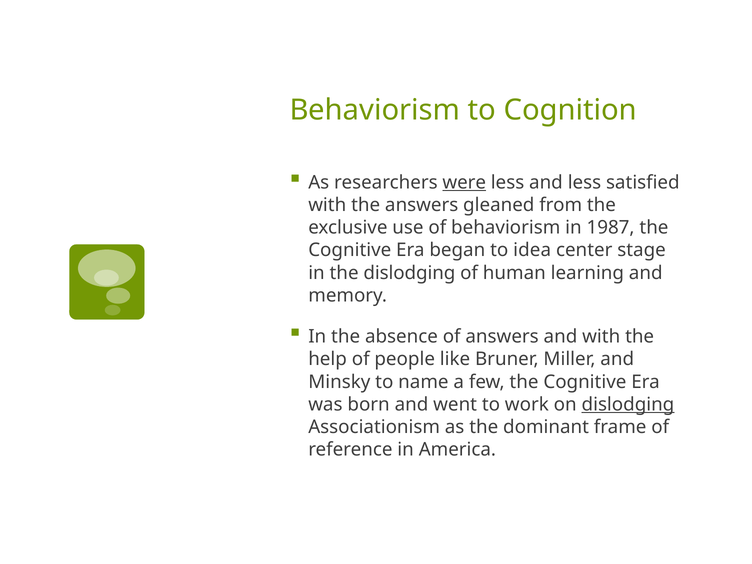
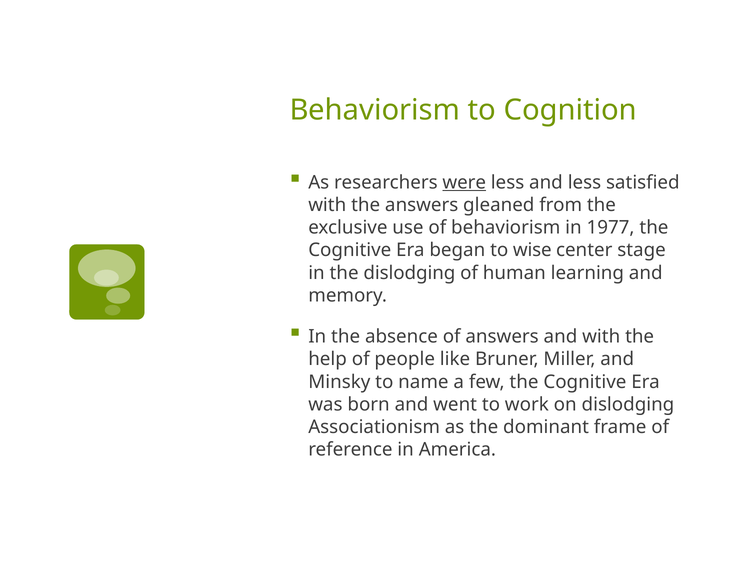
1987: 1987 -> 1977 (611, 228)
idea: idea -> wise (532, 250)
dislodging underline: present -> none (628, 404)
